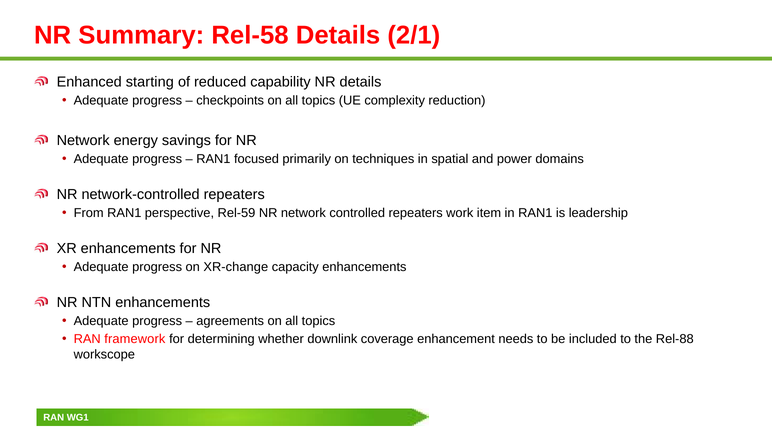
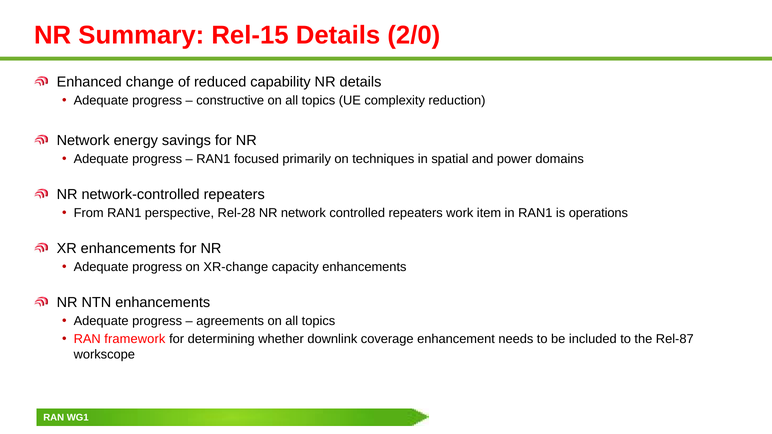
Rel-58: Rel-58 -> Rel-15 (250, 35)
2/1: 2/1 -> 2/0 (414, 35)
starting: starting -> change (150, 82)
checkpoints: checkpoints -> constructive (230, 101)
Rel-59: Rel-59 -> Rel-28 (236, 213)
leadership: leadership -> operations (598, 213)
Rel-88: Rel-88 -> Rel-87 (675, 339)
